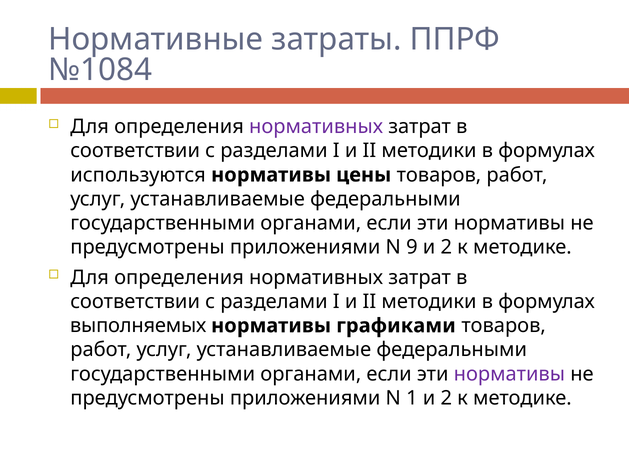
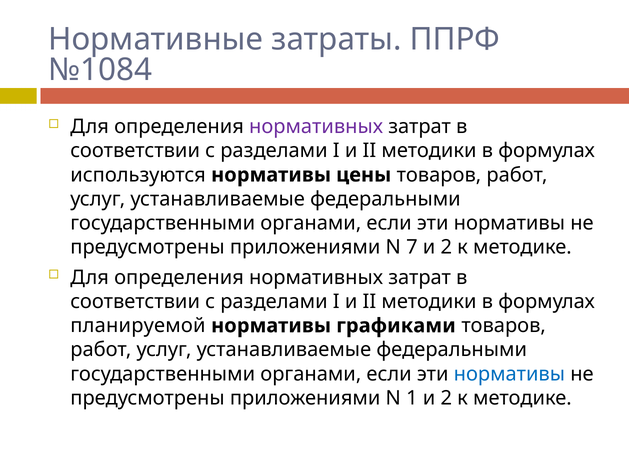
9: 9 -> 7 (412, 247)
выполняемых: выполняемых -> планируемой (138, 326)
нормативы colour: purple -> blue (509, 374)
